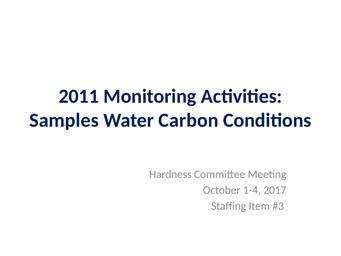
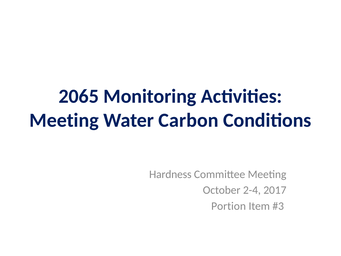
2011: 2011 -> 2065 (79, 96)
Samples: Samples -> Meeting (64, 120)
1-4: 1-4 -> 2-4 (252, 190)
Staffing: Staffing -> Portion (229, 206)
